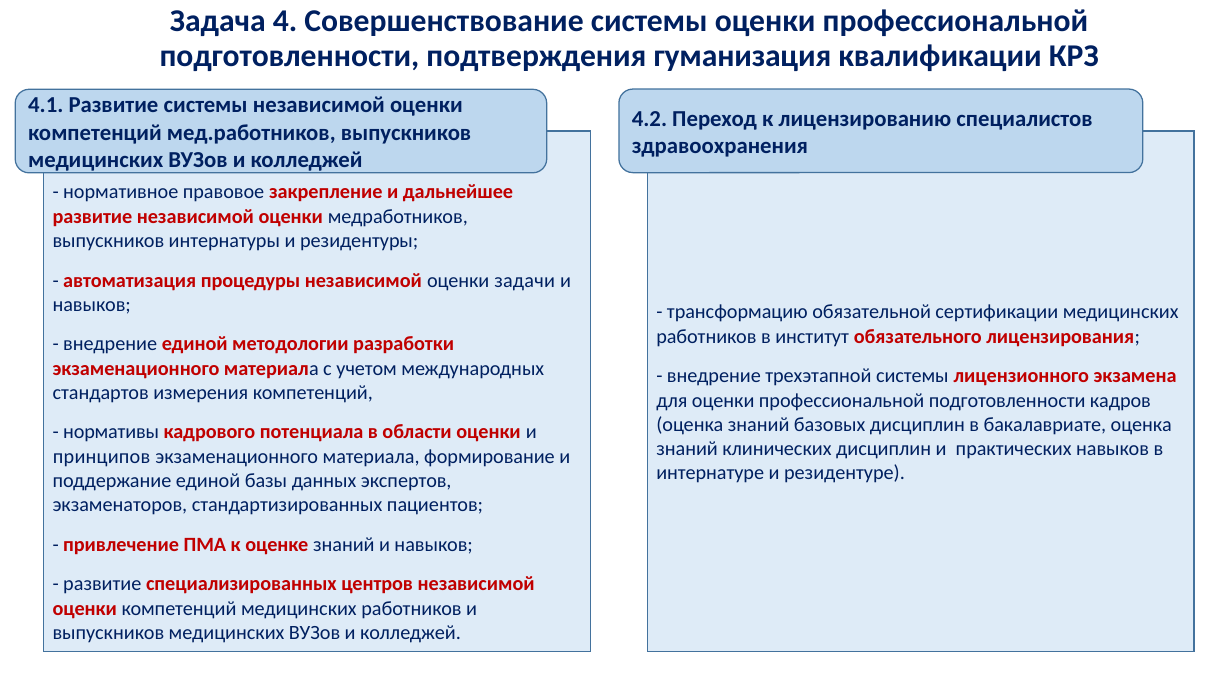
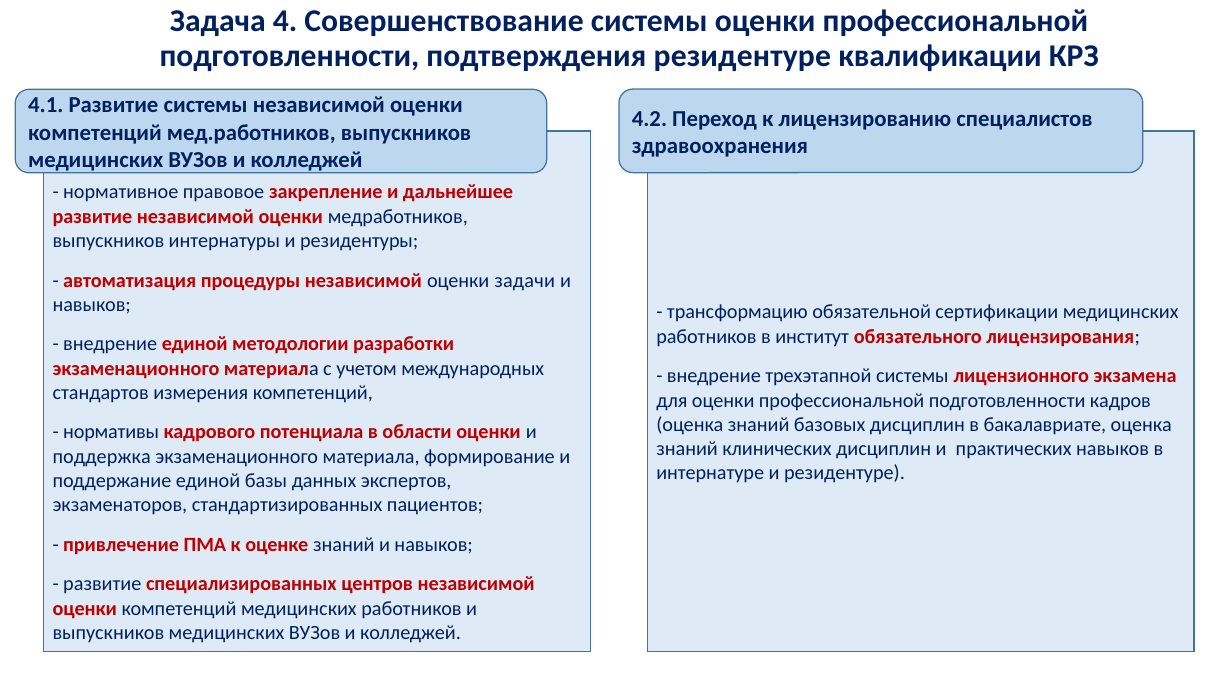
подтверждения гуманизация: гуманизация -> резидентуре (742, 56)
принципов: принципов -> поддержка (102, 456)
